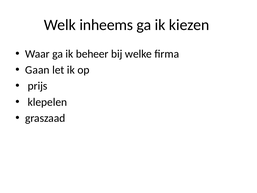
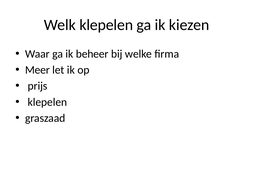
Welk inheems: inheems -> klepelen (106, 25)
Gaan: Gaan -> Meer (37, 70)
